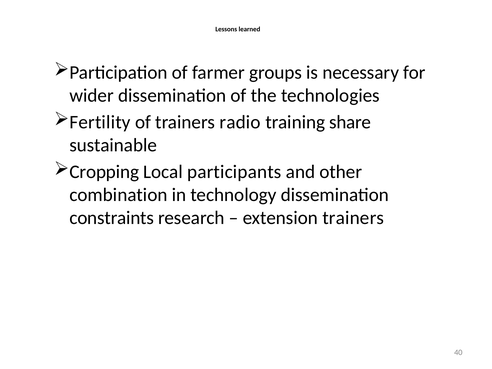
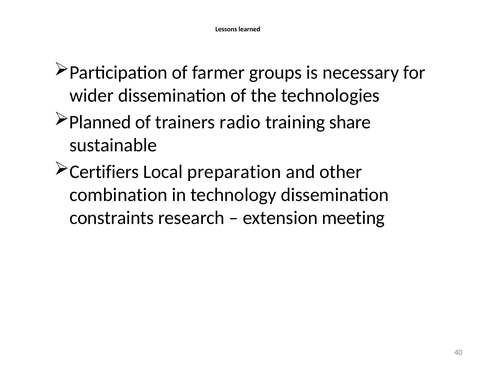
Fertility: Fertility -> Planned (100, 122)
Cropping: Cropping -> Certifiers (104, 172)
participants: participants -> preparation (234, 172)
extension trainers: trainers -> meeting (353, 218)
